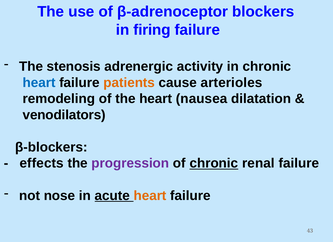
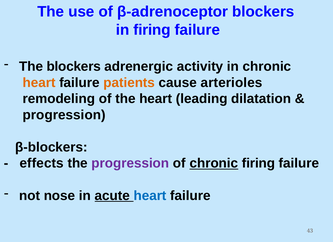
The stenosis: stenosis -> blockers (74, 67)
heart colour: blue -> orange (39, 83)
nausea: nausea -> leading (202, 99)
venodilators: venodilators -> progression (64, 115)
chronic renal: renal -> firing (258, 163)
heart colour: orange -> blue (150, 196)
